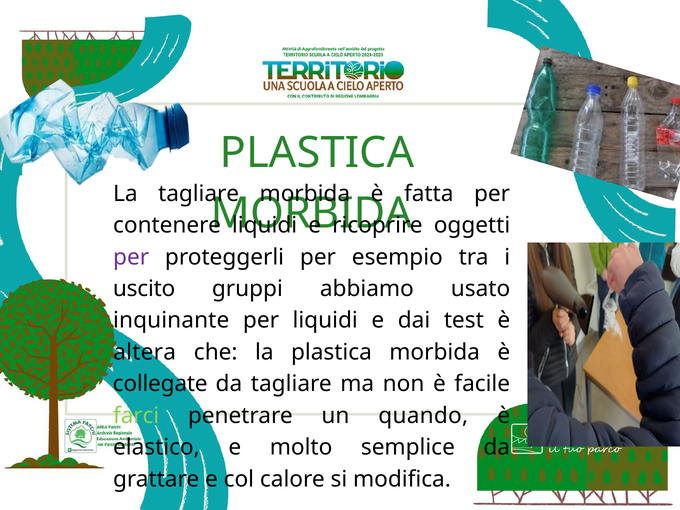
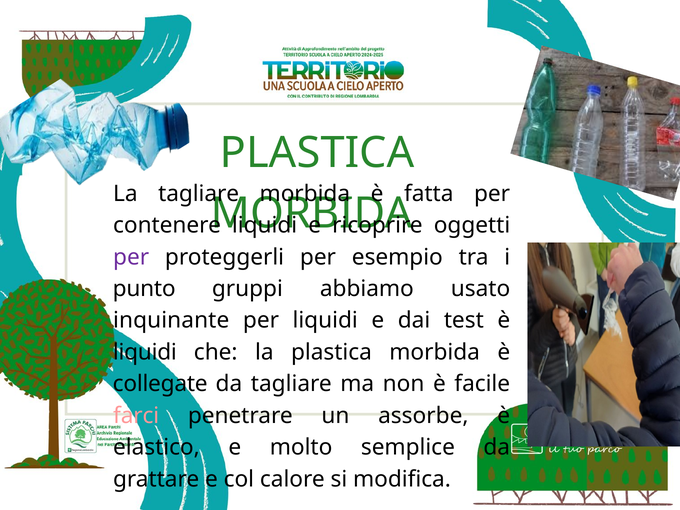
uscito: uscito -> punto (144, 289)
altera: altera -> liquidi (145, 352)
farci colour: light green -> pink (136, 416)
quando: quando -> assorbe (423, 416)
